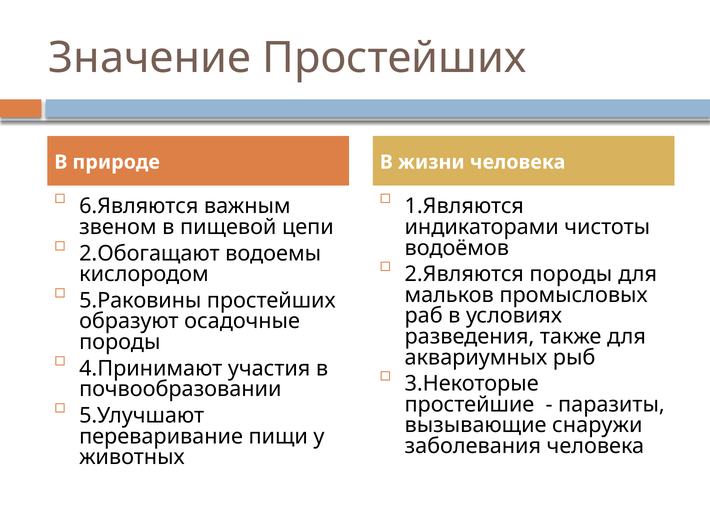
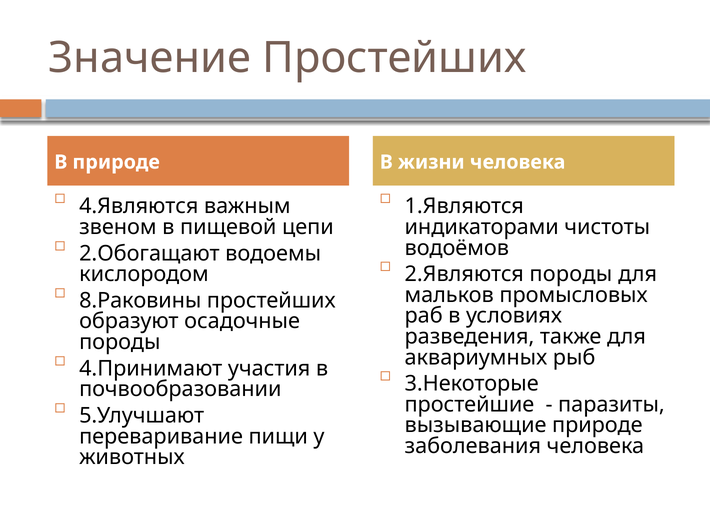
6.Являются: 6.Являются -> 4.Являются (139, 206)
5.Раковины: 5.Раковины -> 8.Раковины (140, 301)
вызывающие снаружи: снаружи -> природе (597, 426)
